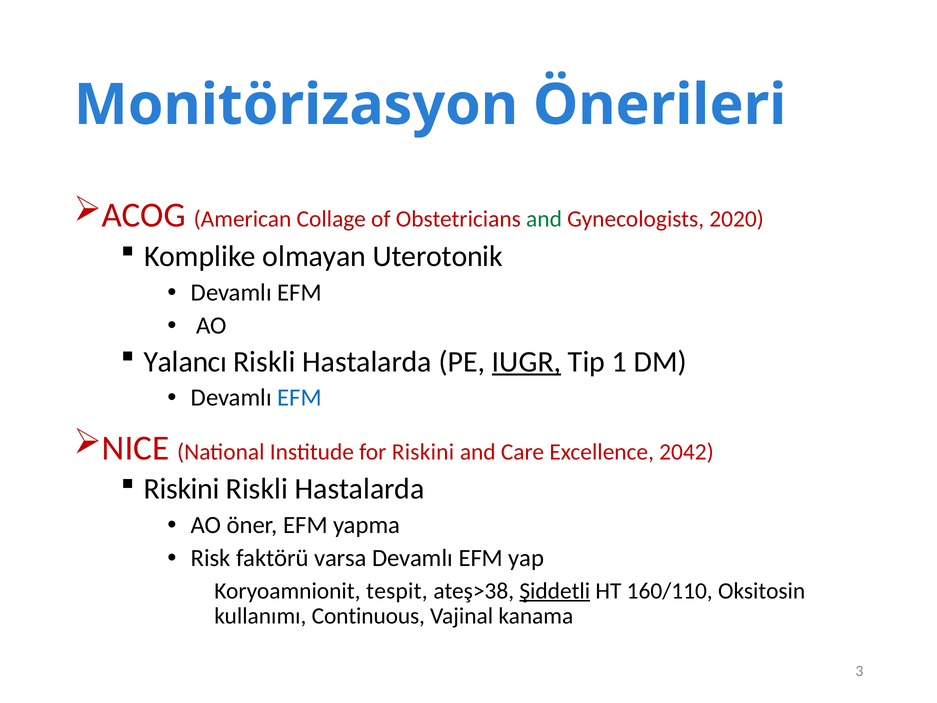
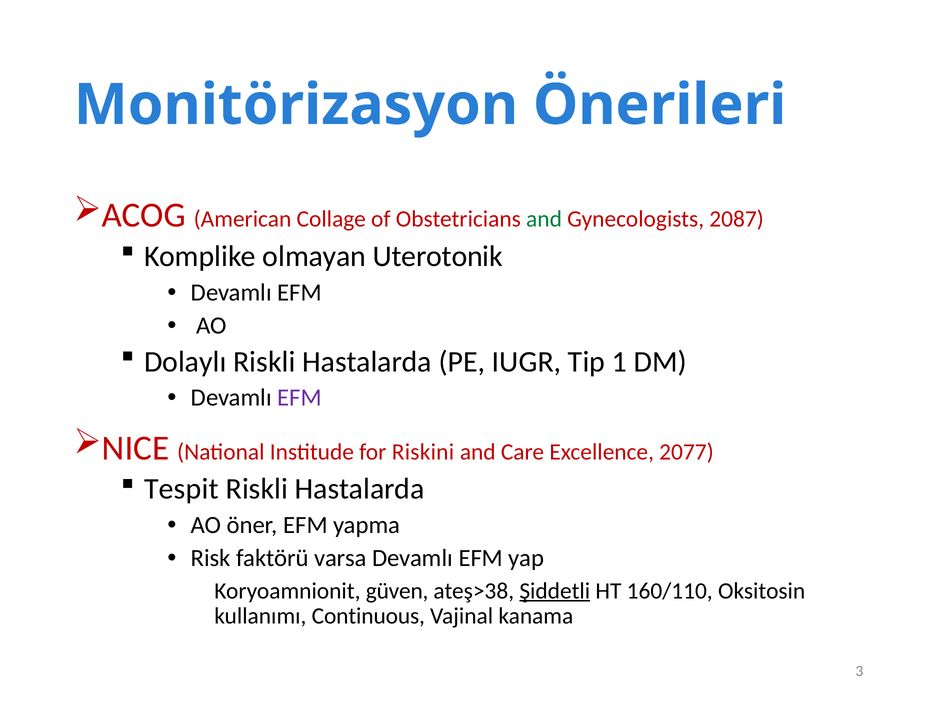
2020: 2020 -> 2087 (737, 219)
Yalancı: Yalancı -> Dolaylı (185, 362)
IUGR underline: present -> none (527, 362)
EFM colour: blue -> purple (300, 398)
2042: 2042 -> 2077 (687, 452)
Riskini: Riskini -> Tespit (181, 489)
tespit: tespit -> güven (397, 591)
